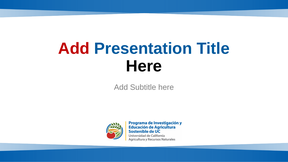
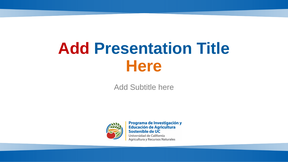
Here colour: black -> orange (144, 66)
